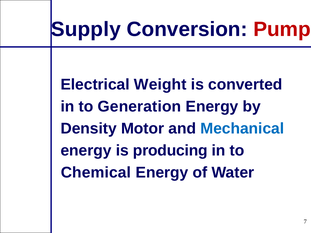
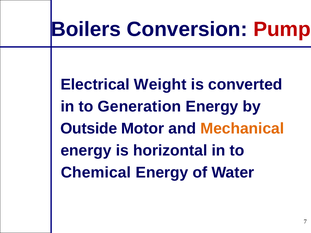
Supply: Supply -> Boilers (86, 29)
Density: Density -> Outside (89, 129)
Mechanical colour: blue -> orange (242, 129)
producing: producing -> horizontal (170, 151)
